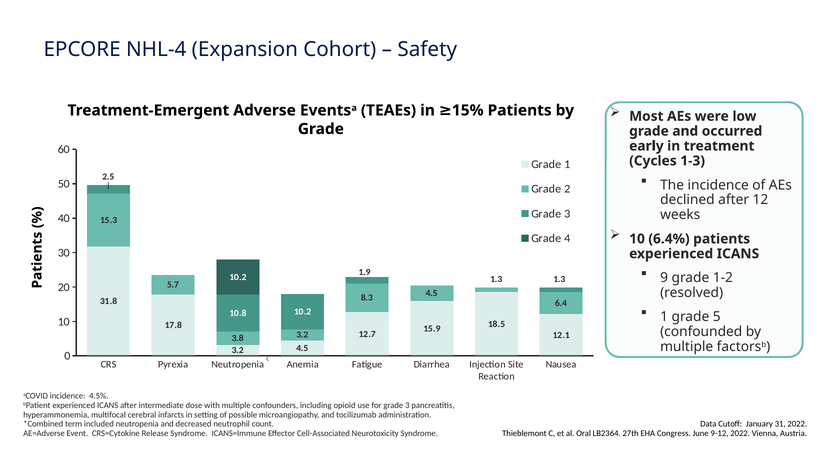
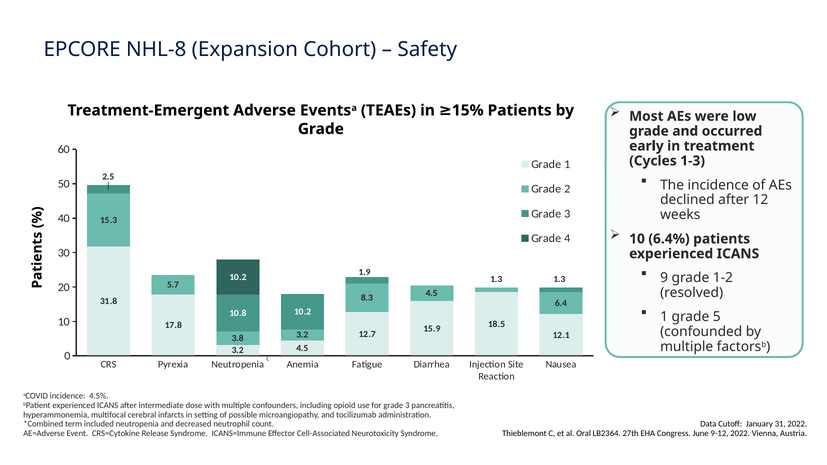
NHL-4: NHL-4 -> NHL-8 (156, 49)
